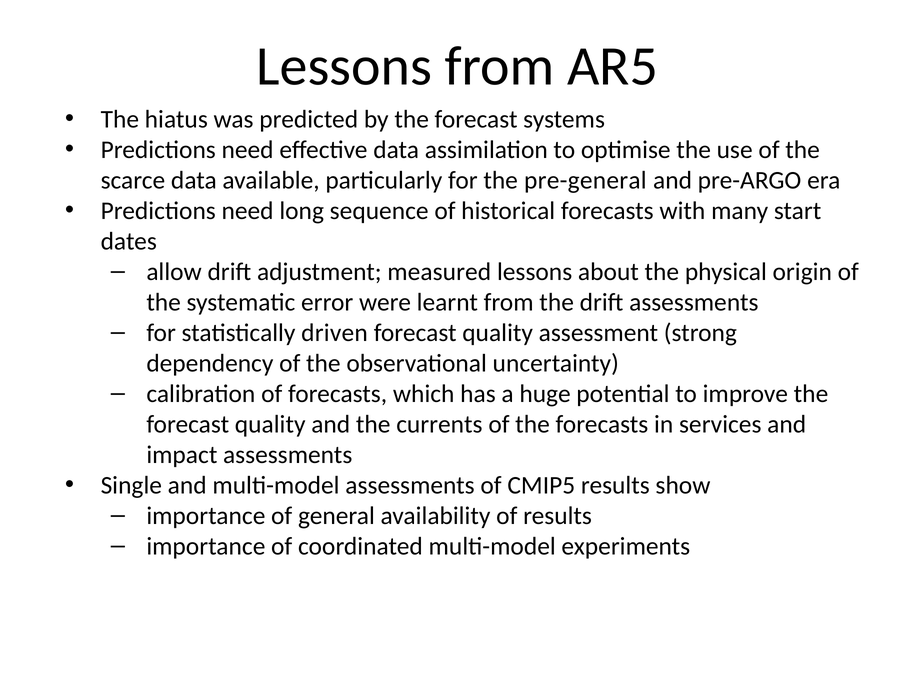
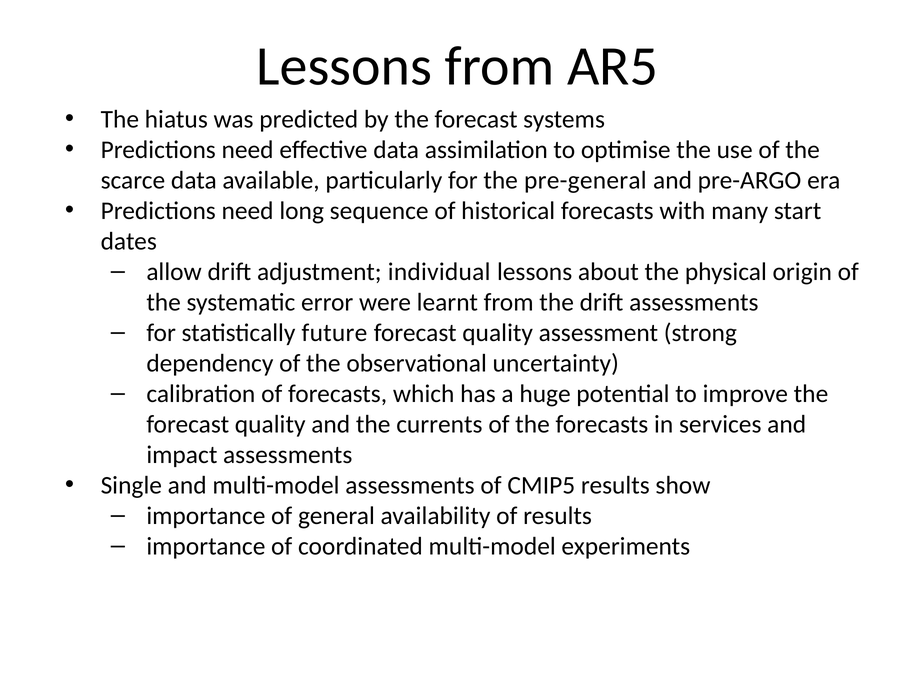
measured: measured -> individual (439, 272)
driven: driven -> future (334, 333)
